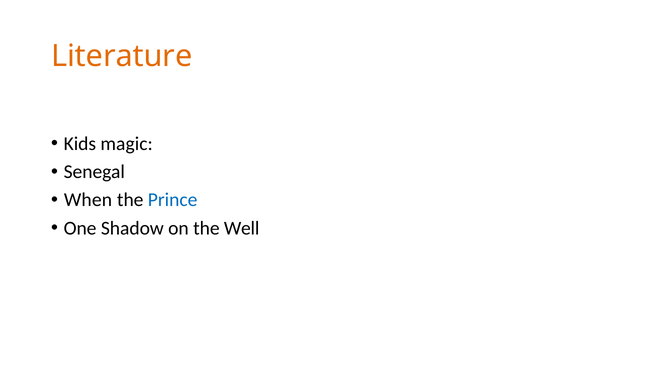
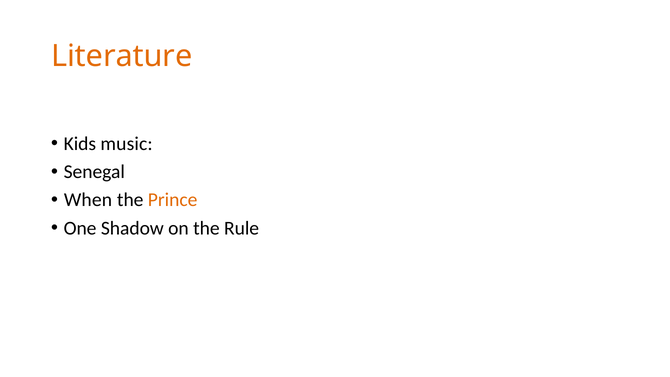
magic: magic -> music (127, 144)
Prince colour: blue -> orange (173, 200)
Well: Well -> Rule (242, 228)
